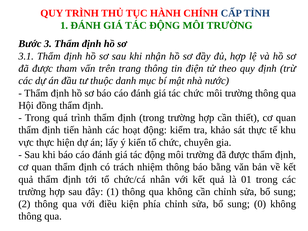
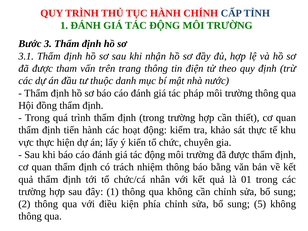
tác chức: chức -> pháp (193, 93)
0: 0 -> 5 (260, 204)
